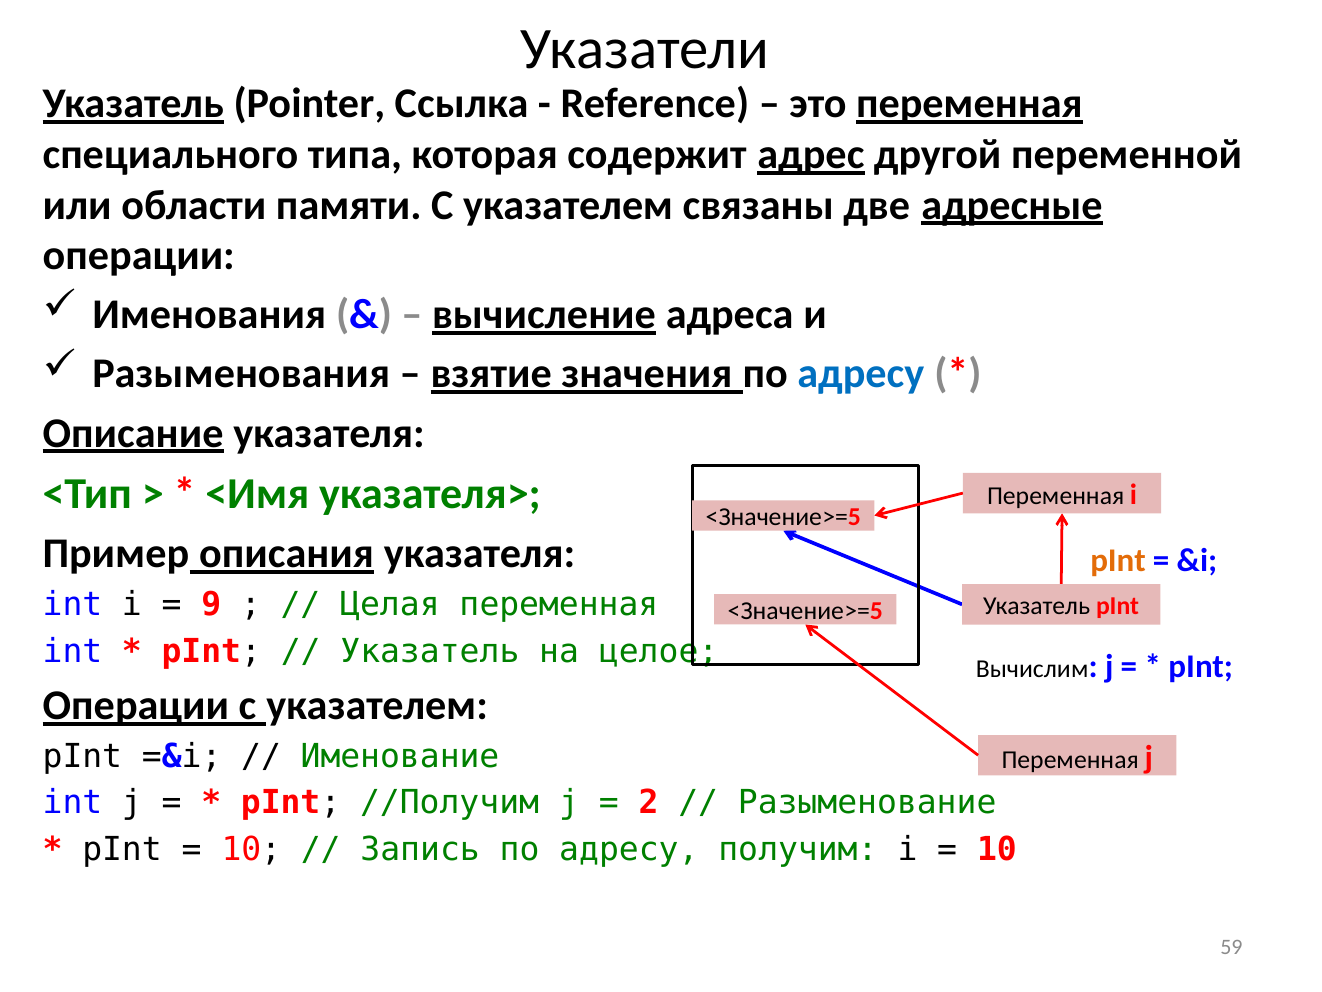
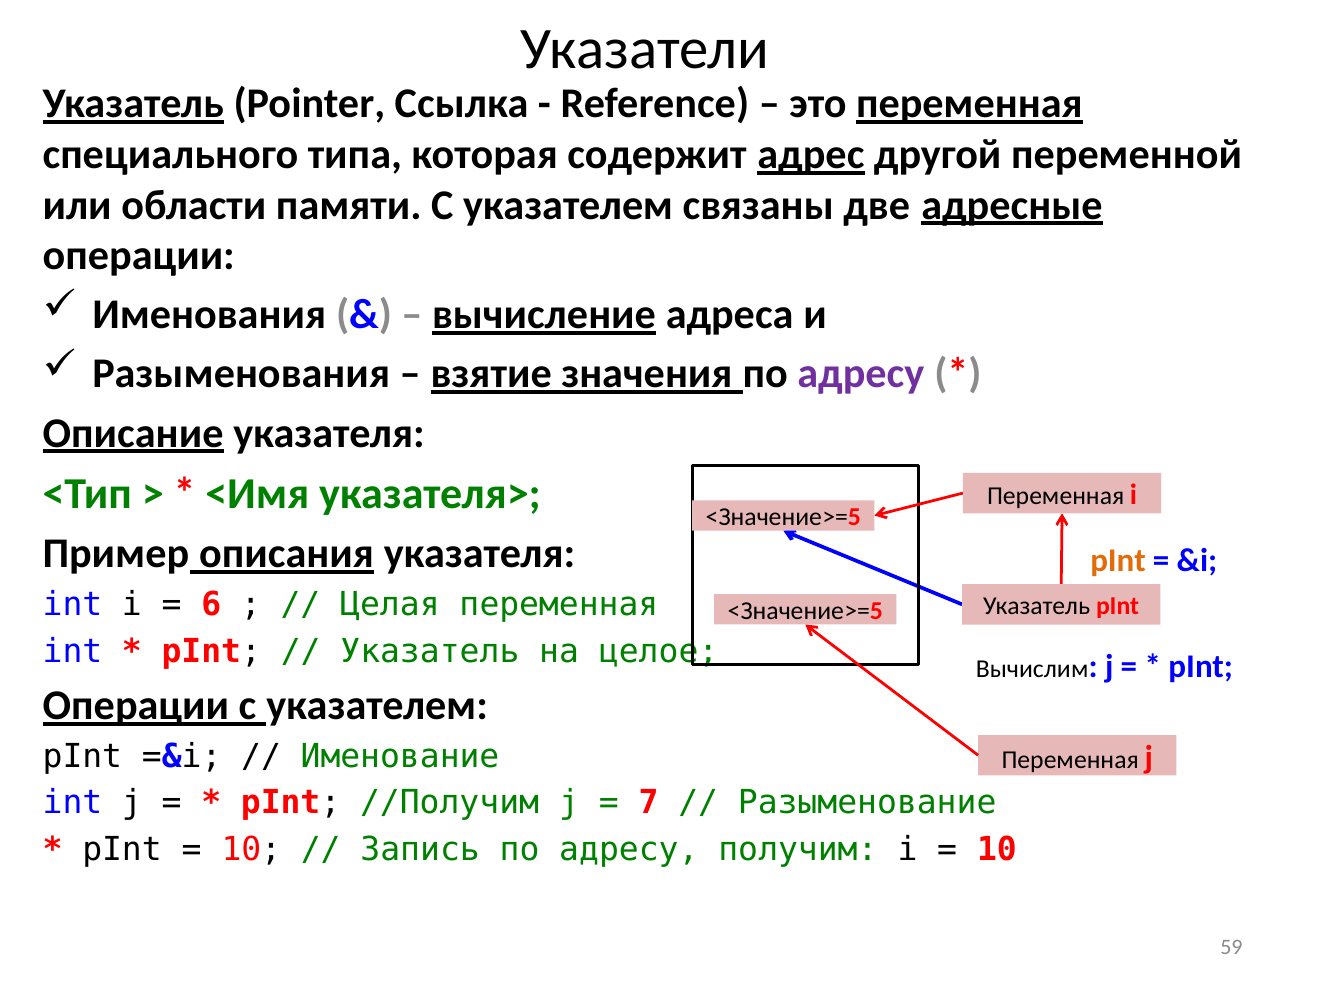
адресу colour: blue -> purple (861, 374)
9: 9 -> 6 (211, 605)
2: 2 -> 7 (649, 803)
